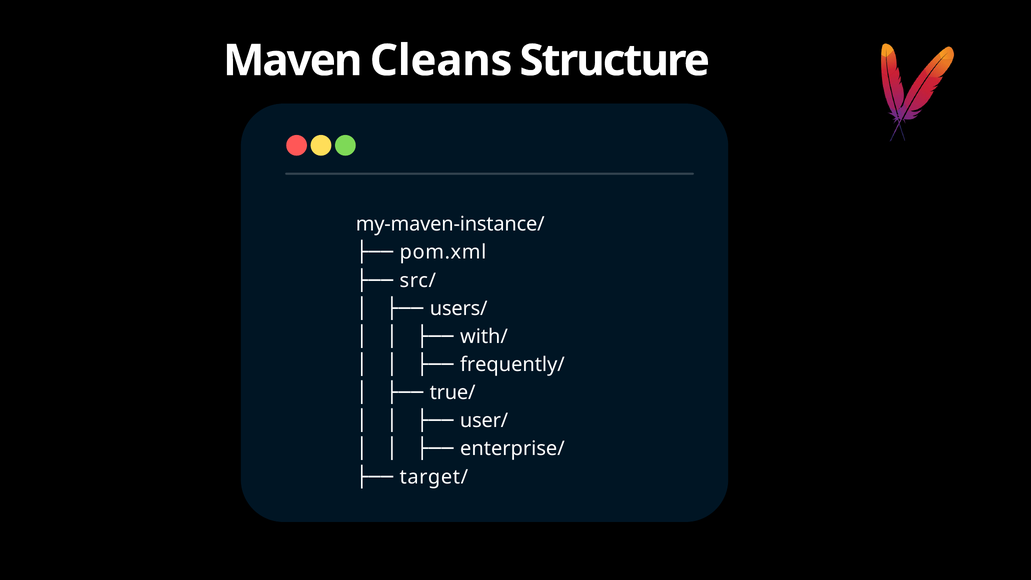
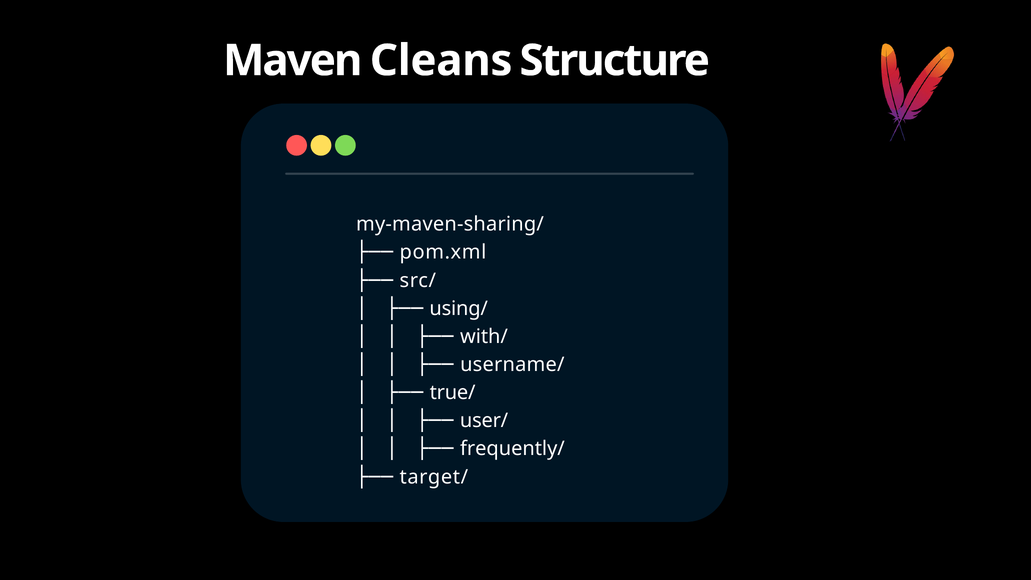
my-maven-instance/: my-maven-instance/ -> my-maven-sharing/ (450, 224)
users/: users/ -> using/ (459, 308)
frequently/: frequently/ -> username/ (512, 365)
enterprise/: enterprise/ -> frequently/ (512, 449)
